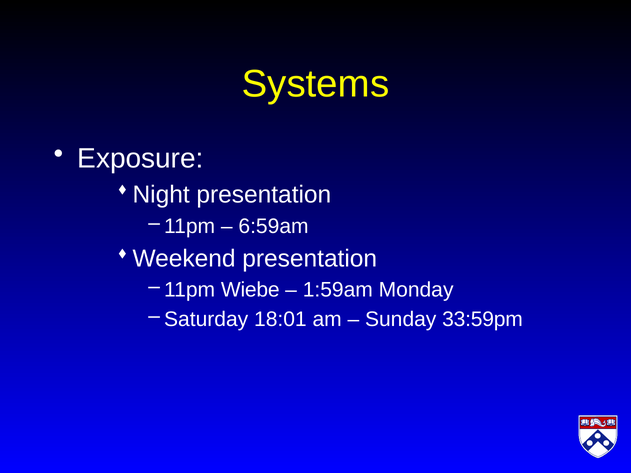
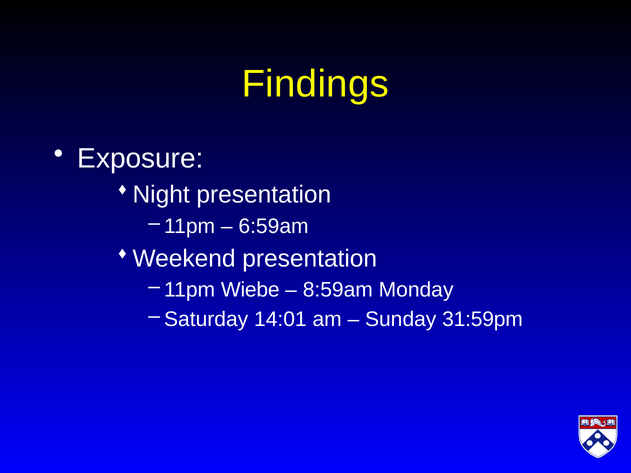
Systems: Systems -> Findings (315, 84)
1:59am: 1:59am -> 8:59am (338, 290)
18:01: 18:01 -> 14:01 (280, 319)
33:59pm: 33:59pm -> 31:59pm (483, 319)
